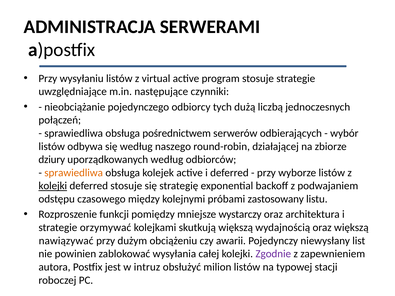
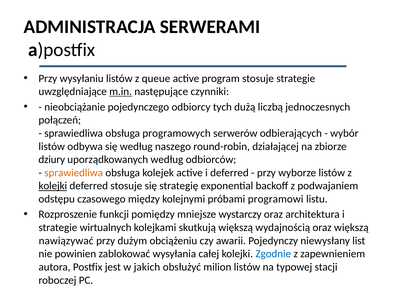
virtual: virtual -> queue (156, 78)
m.in underline: none -> present (121, 92)
pośrednictwem: pośrednictwem -> programowych (177, 133)
zastosowany: zastosowany -> programowi (276, 199)
orzymywać: orzymywać -> wirtualnych (106, 228)
Zgodnie colour: purple -> blue (273, 254)
intruz: intruz -> jakich (147, 267)
